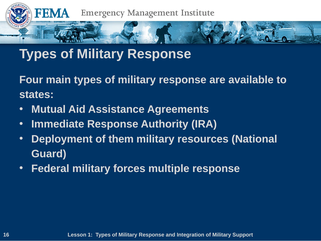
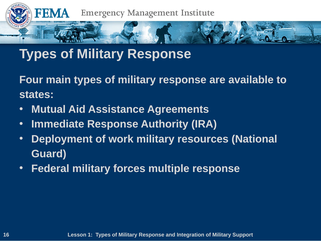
them: them -> work (121, 139)
